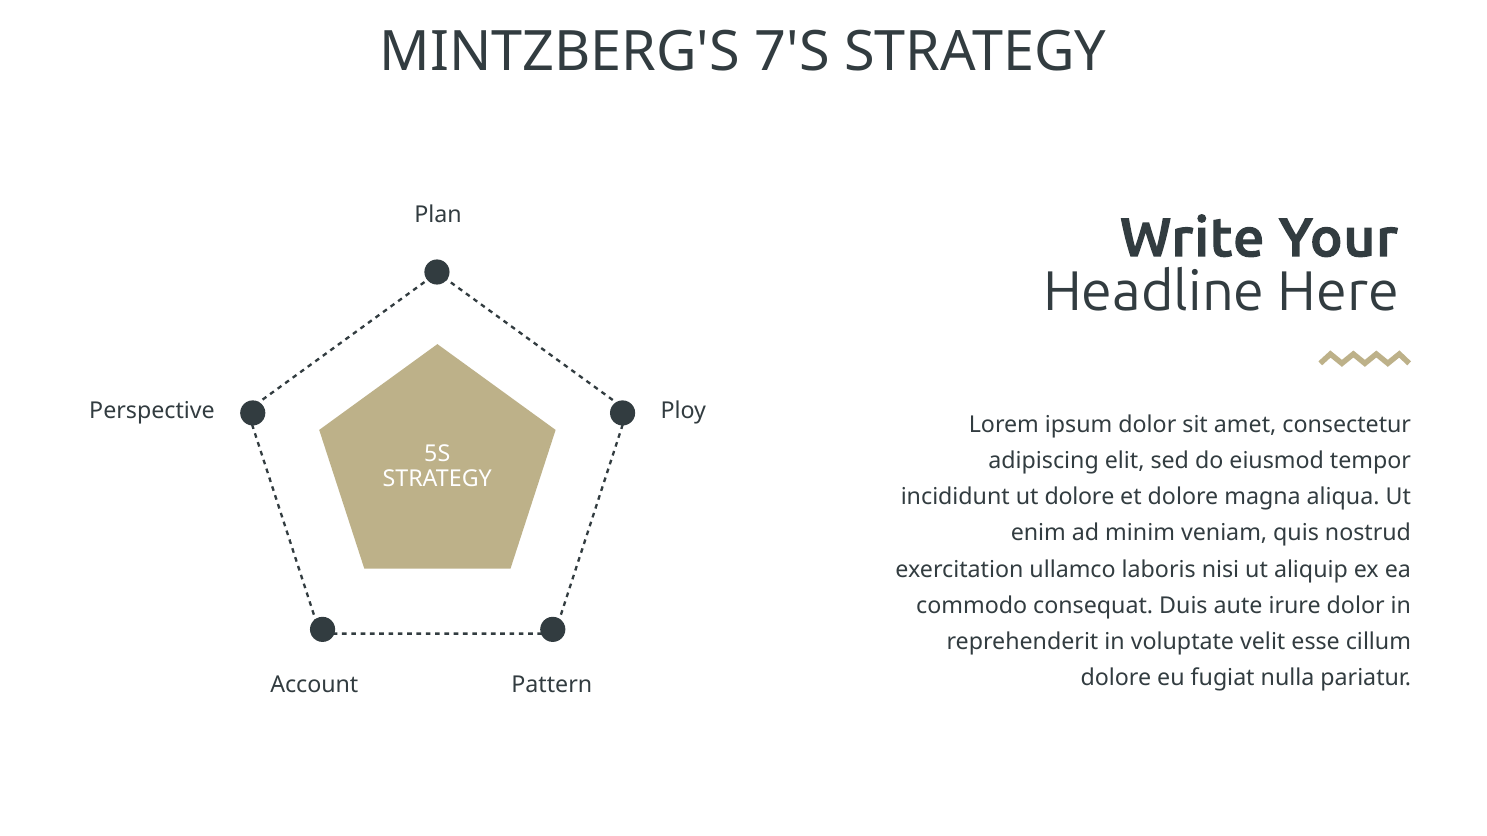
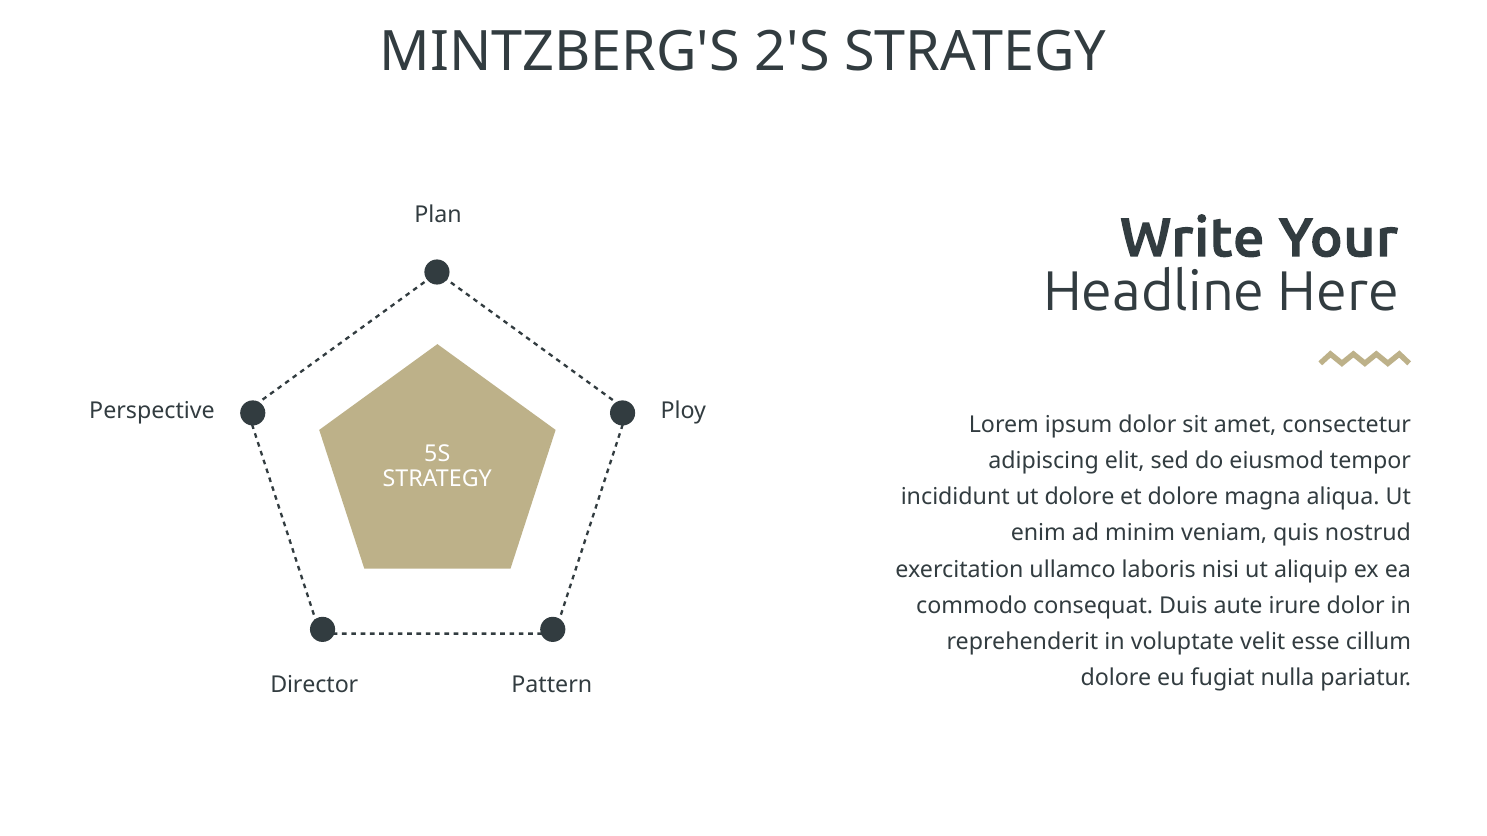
7'S: 7'S -> 2'S (792, 52)
Account: Account -> Director (314, 685)
